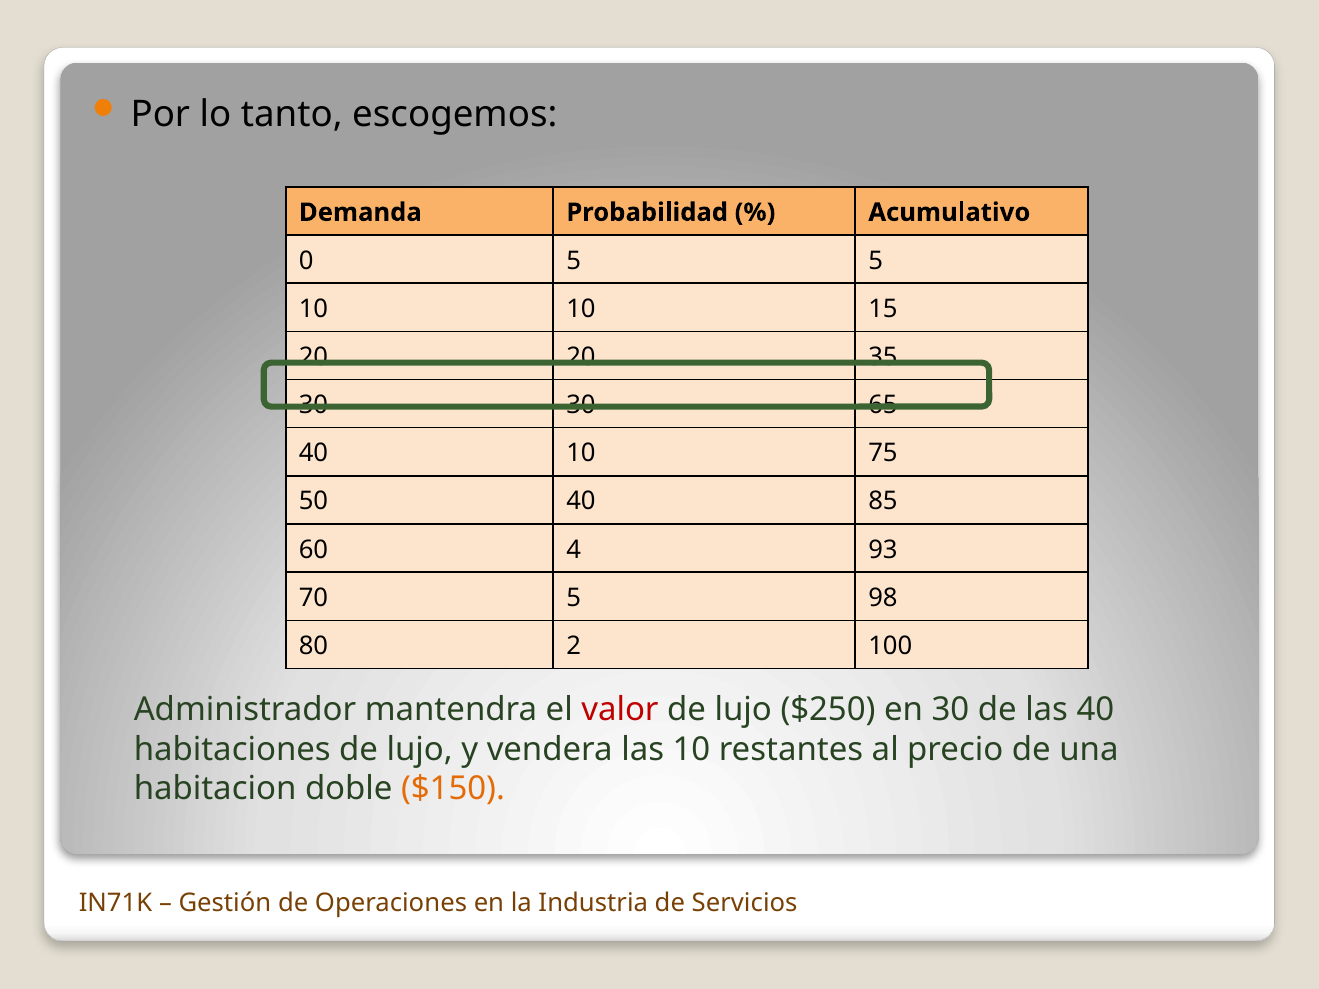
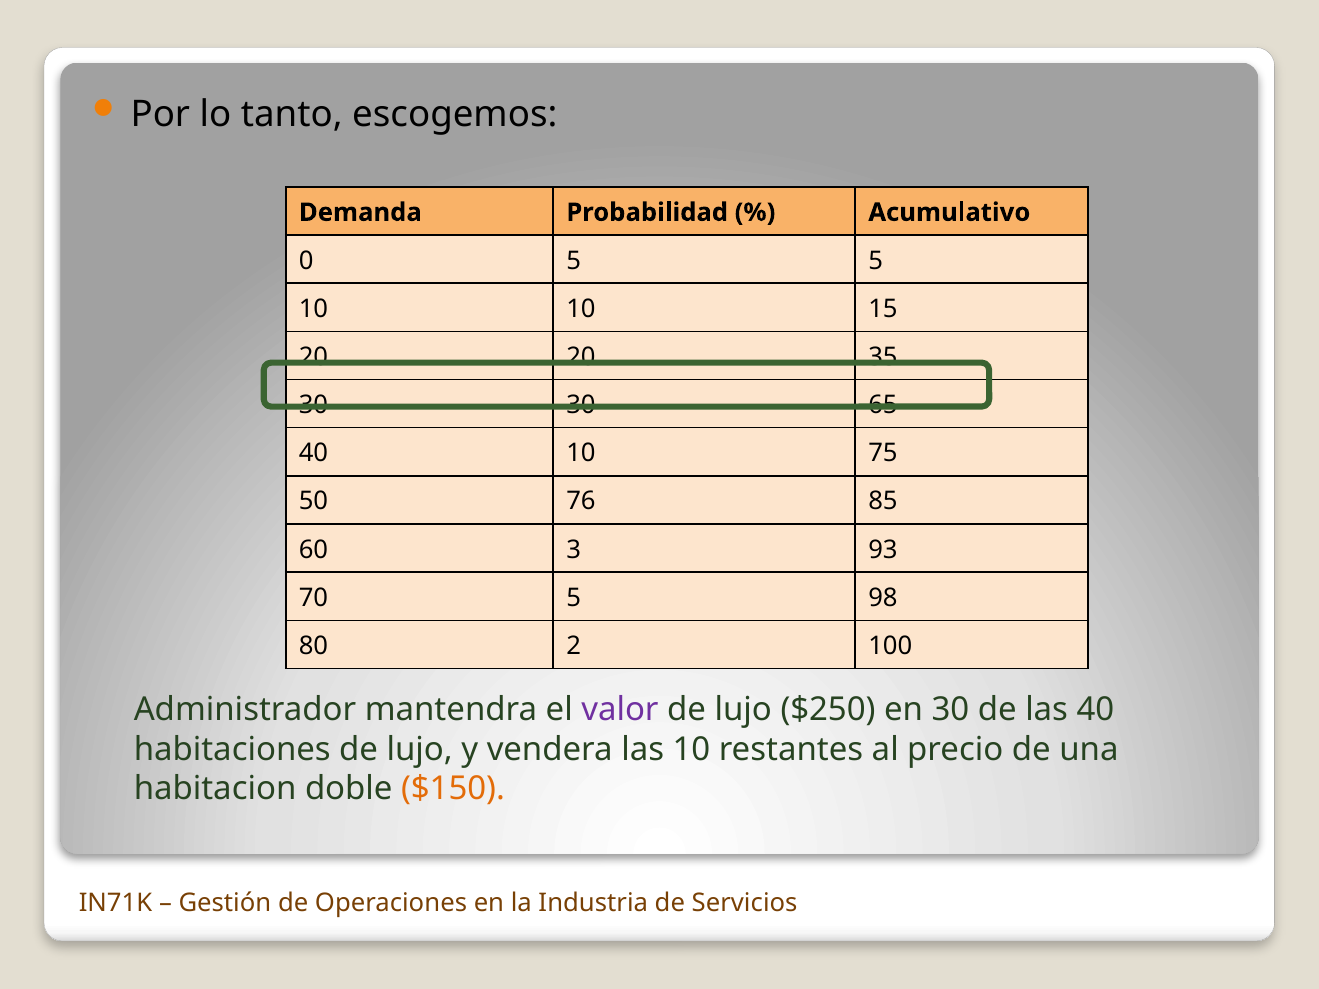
50 40: 40 -> 76 (581, 502)
4: 4 -> 3 (574, 550)
valor colour: red -> purple (620, 710)
